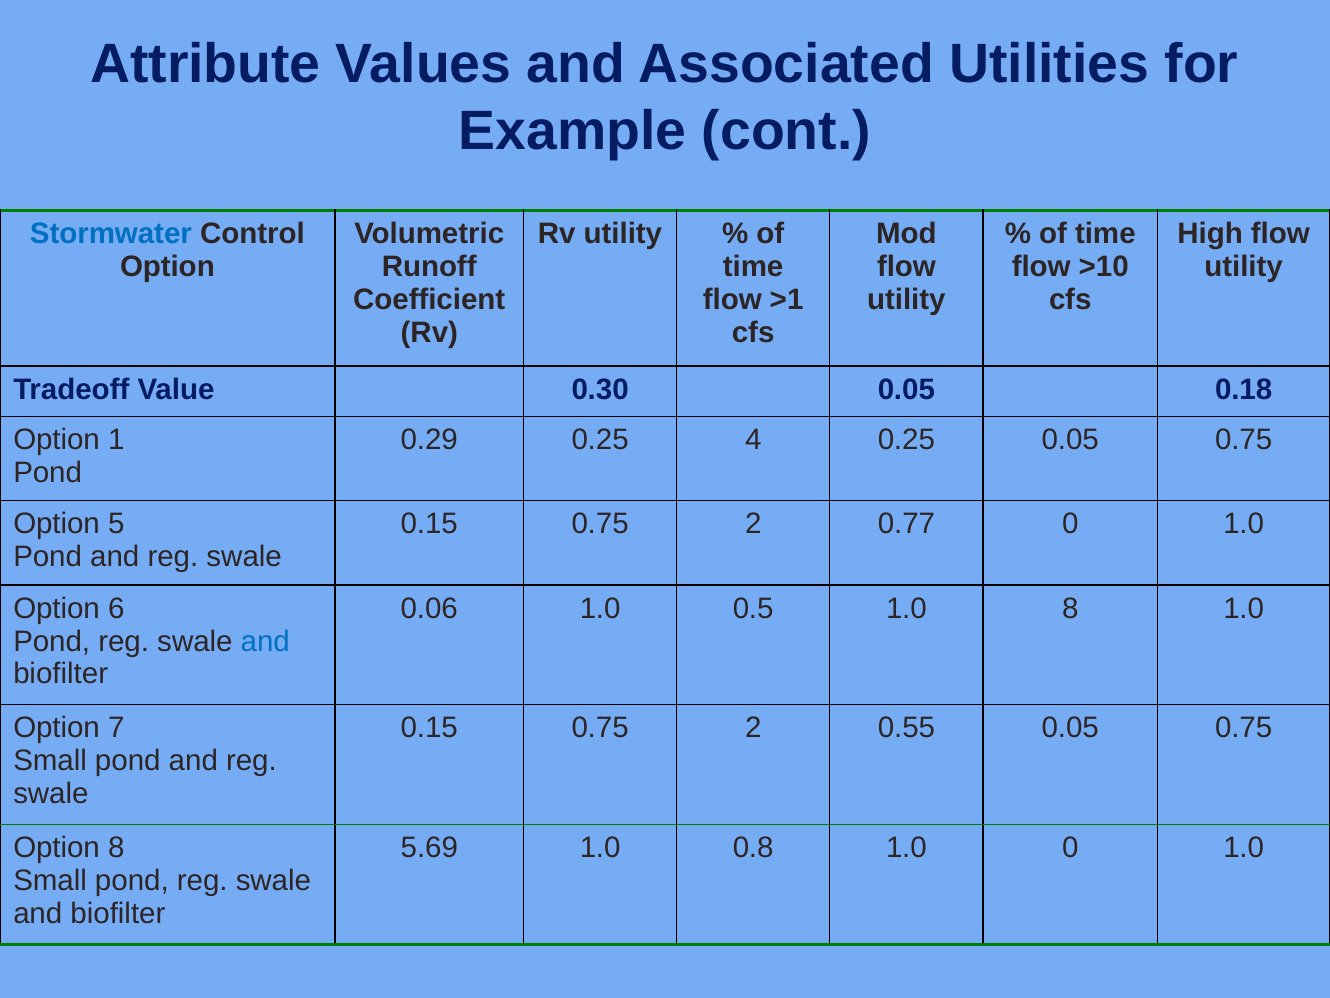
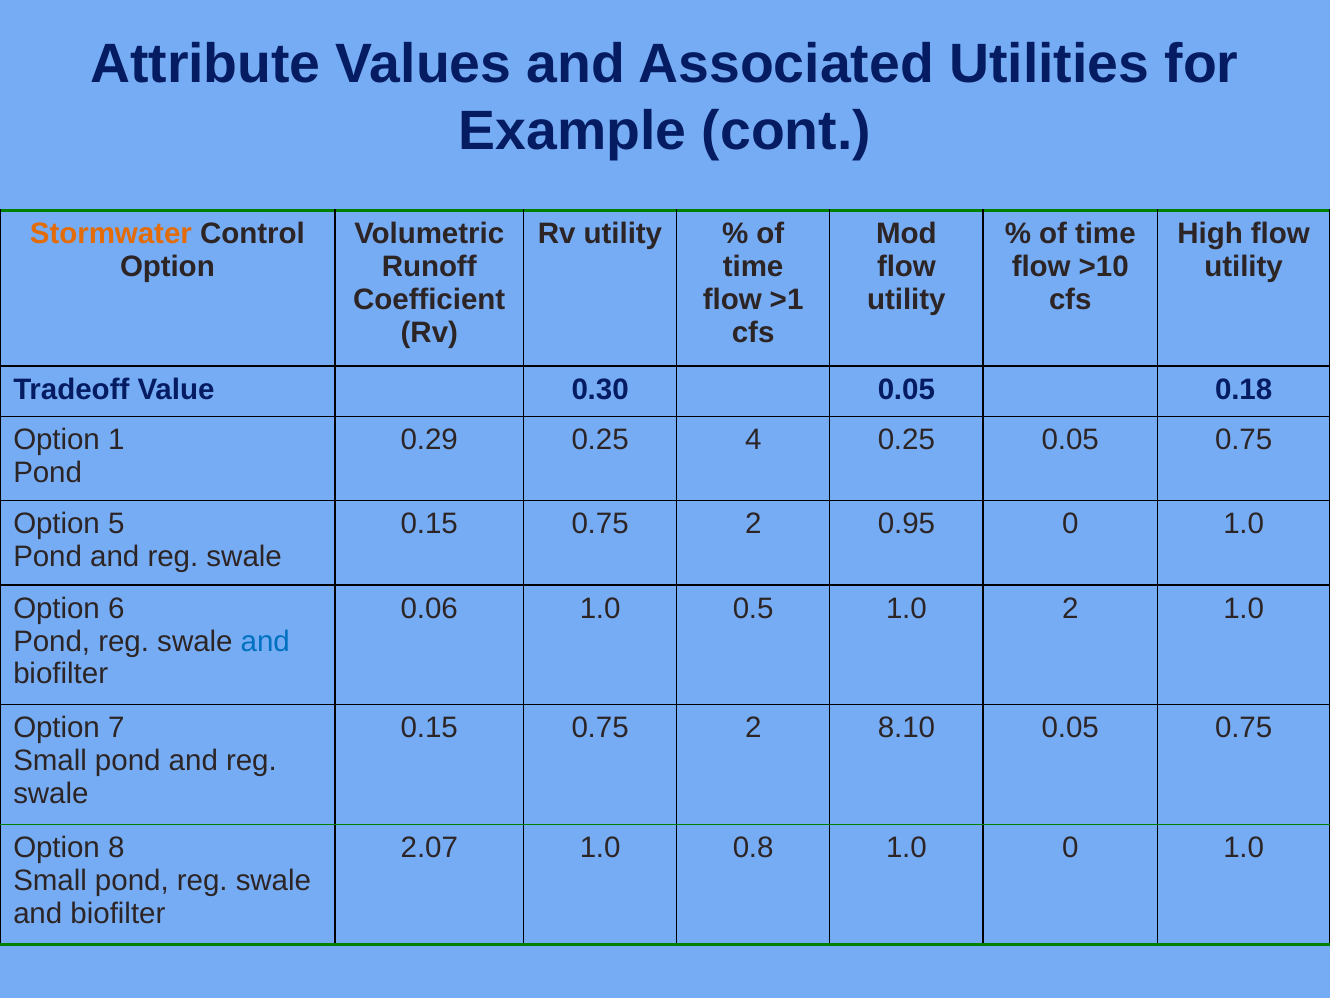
Stormwater colour: blue -> orange (111, 234)
0.77: 0.77 -> 0.95 (906, 524)
1.0 8: 8 -> 2 (1070, 608)
0.55: 0.55 -> 8.10 (906, 728)
5.69: 5.69 -> 2.07 (429, 848)
